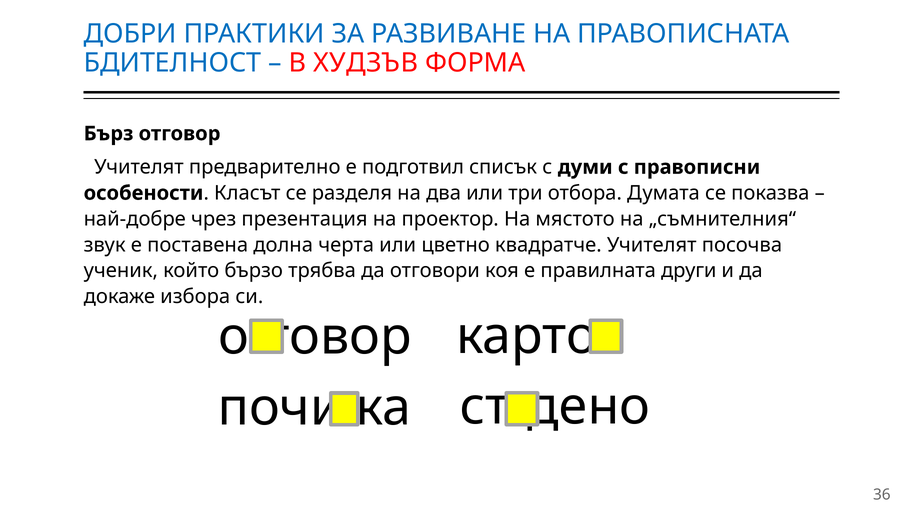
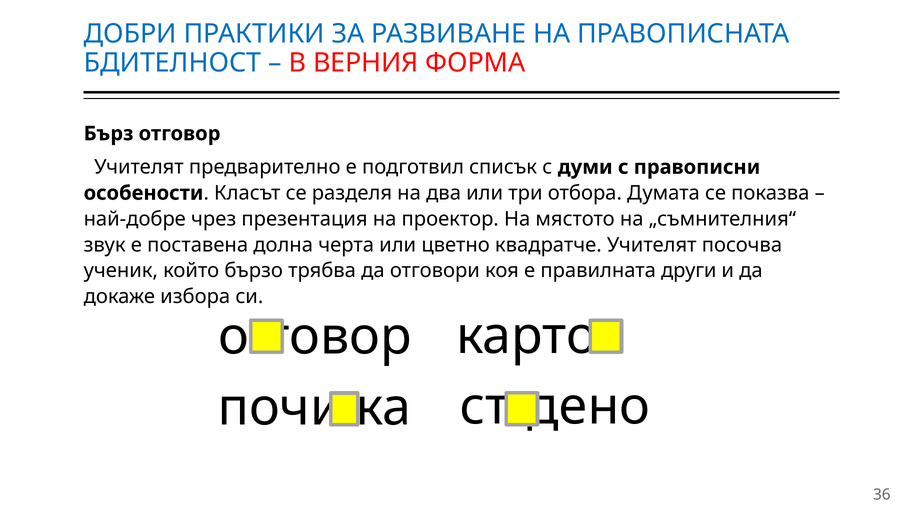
ХУДЗЪВ: ХУДЗЪВ -> ВЕРНИЯ (366, 63)
